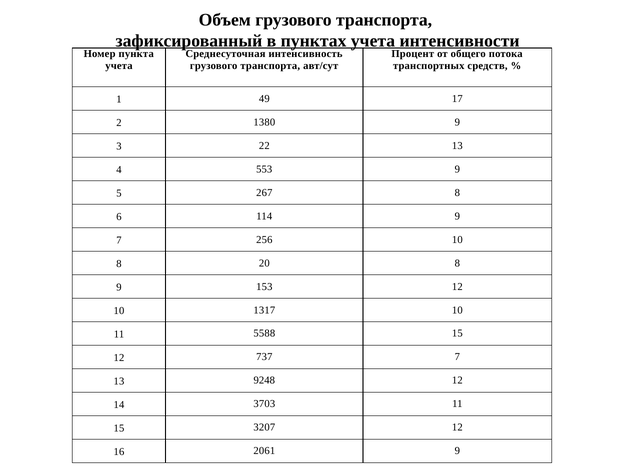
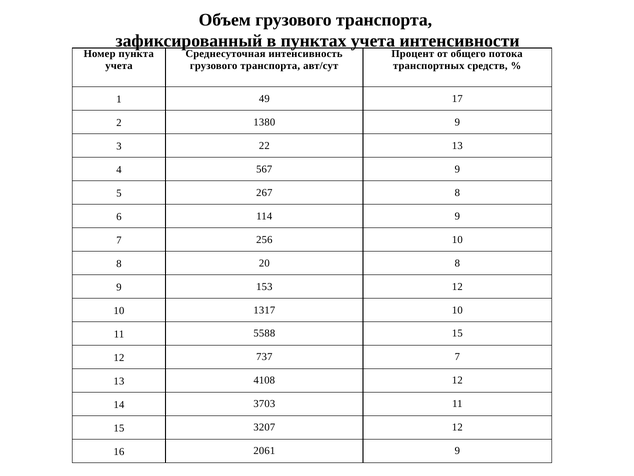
553: 553 -> 567 (264, 169)
9248: 9248 -> 4108 (264, 380)
